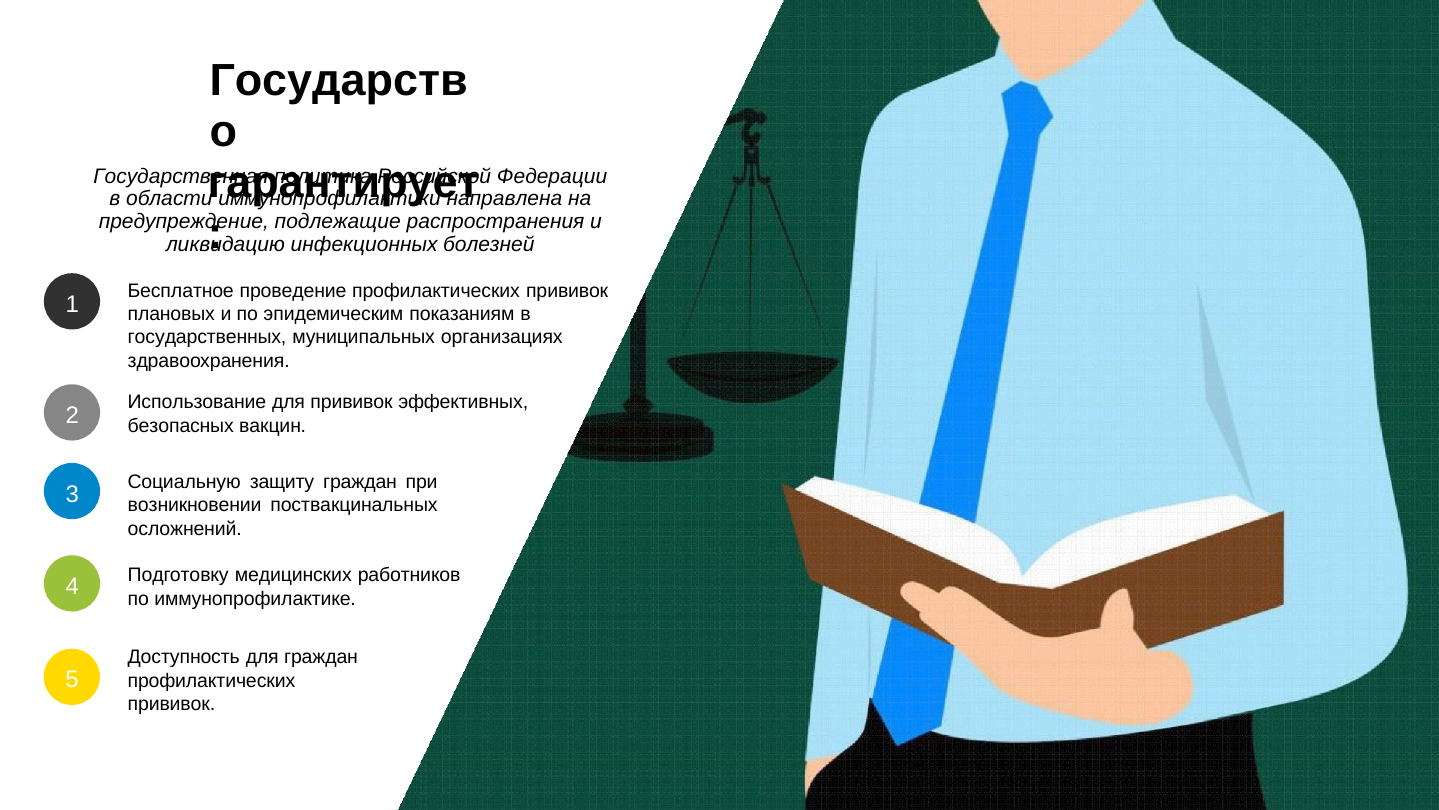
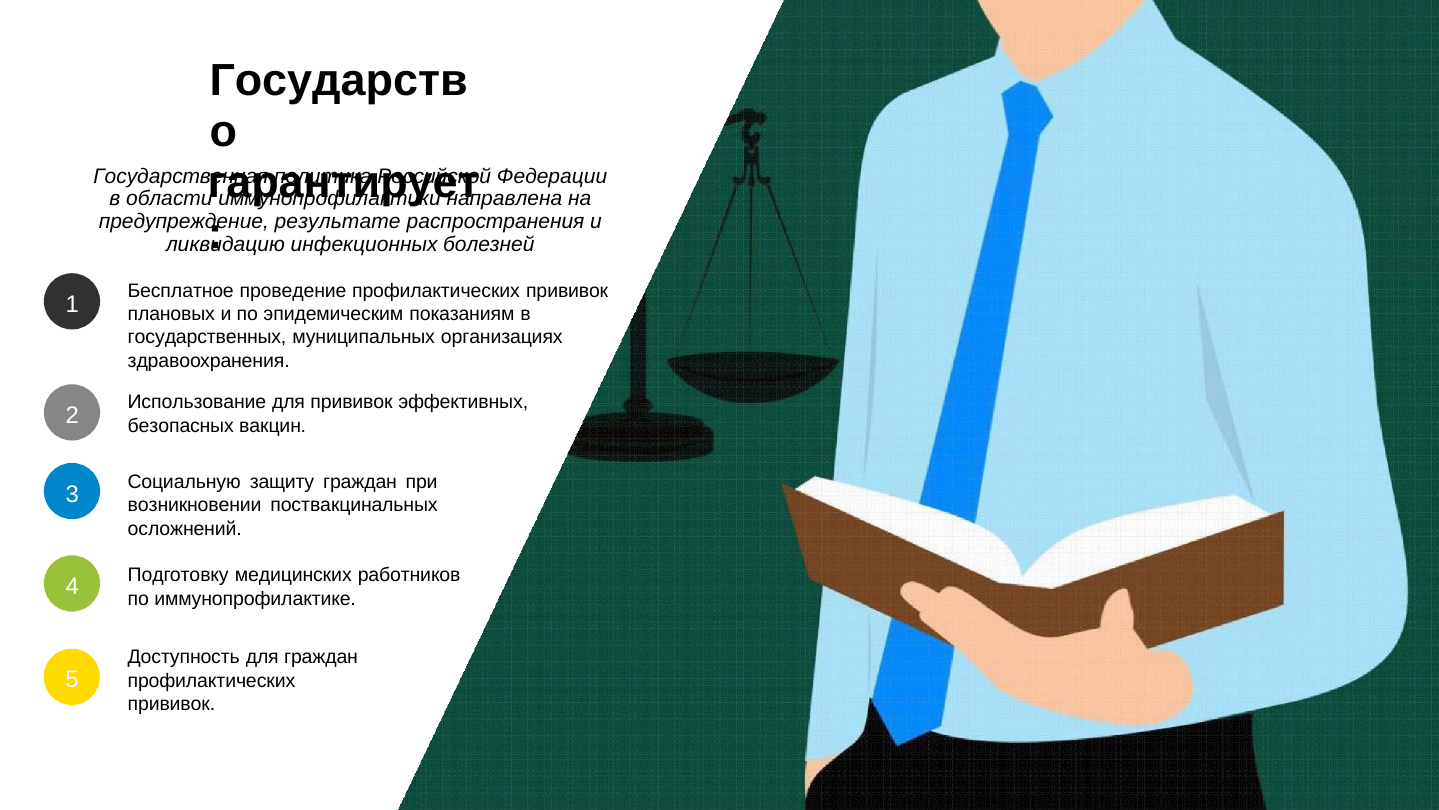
подлежащие: подлежащие -> результате (338, 221)
